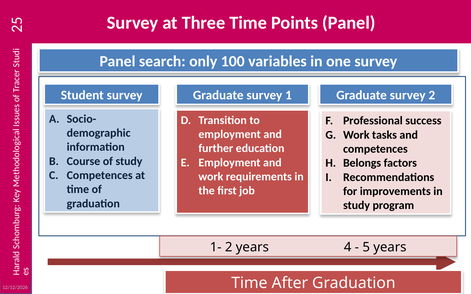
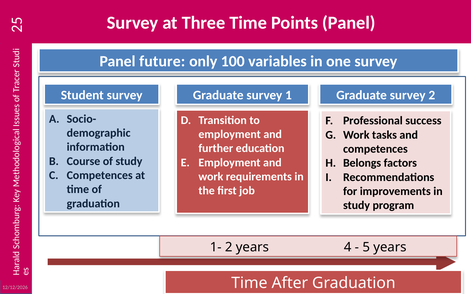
search: search -> future (162, 62)
